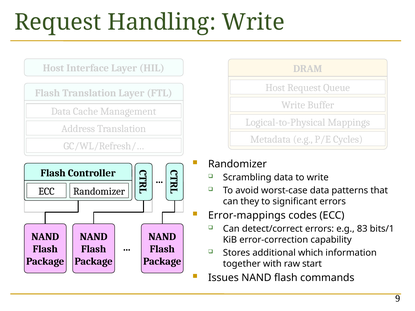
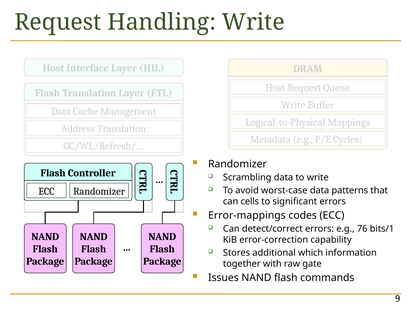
they: they -> cells (250, 202)
83: 83 -> 76 (362, 229)
start: start -> gate (312, 264)
